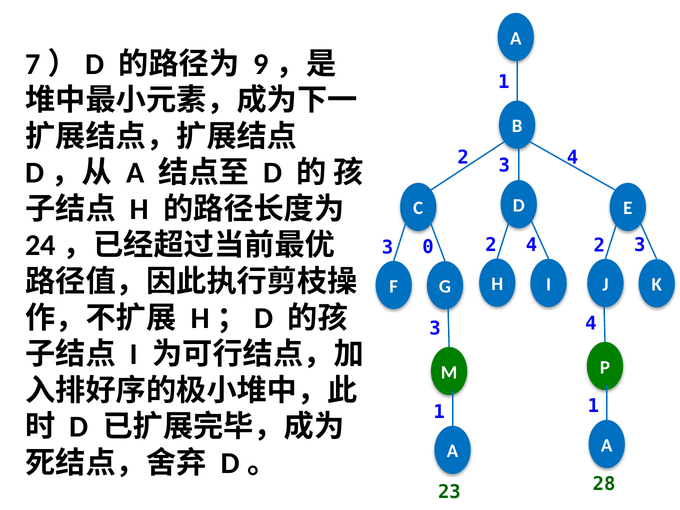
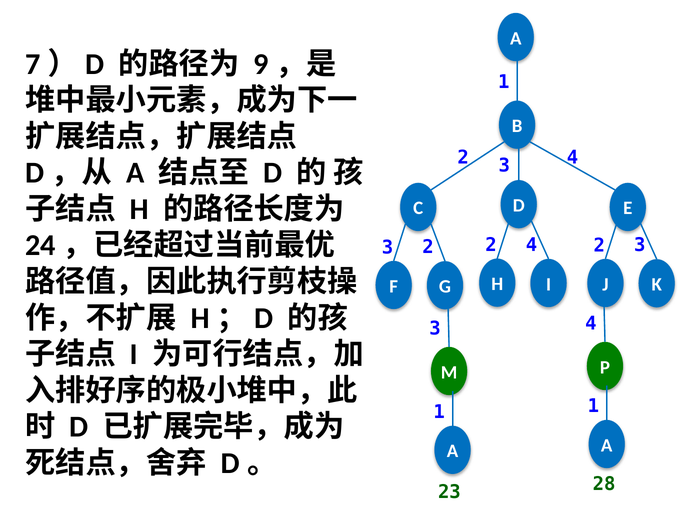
3 0: 0 -> 2 (428, 247)
